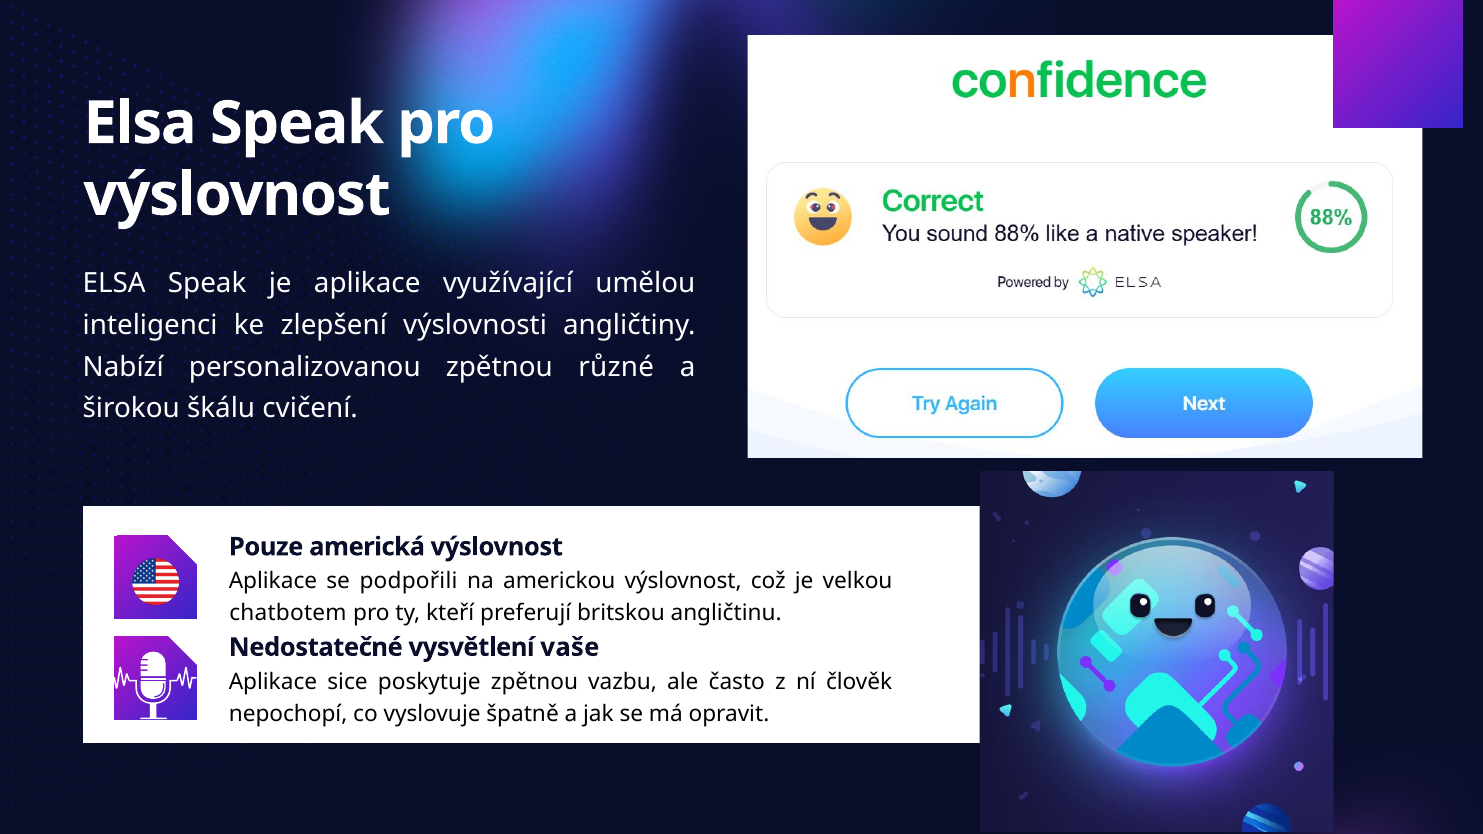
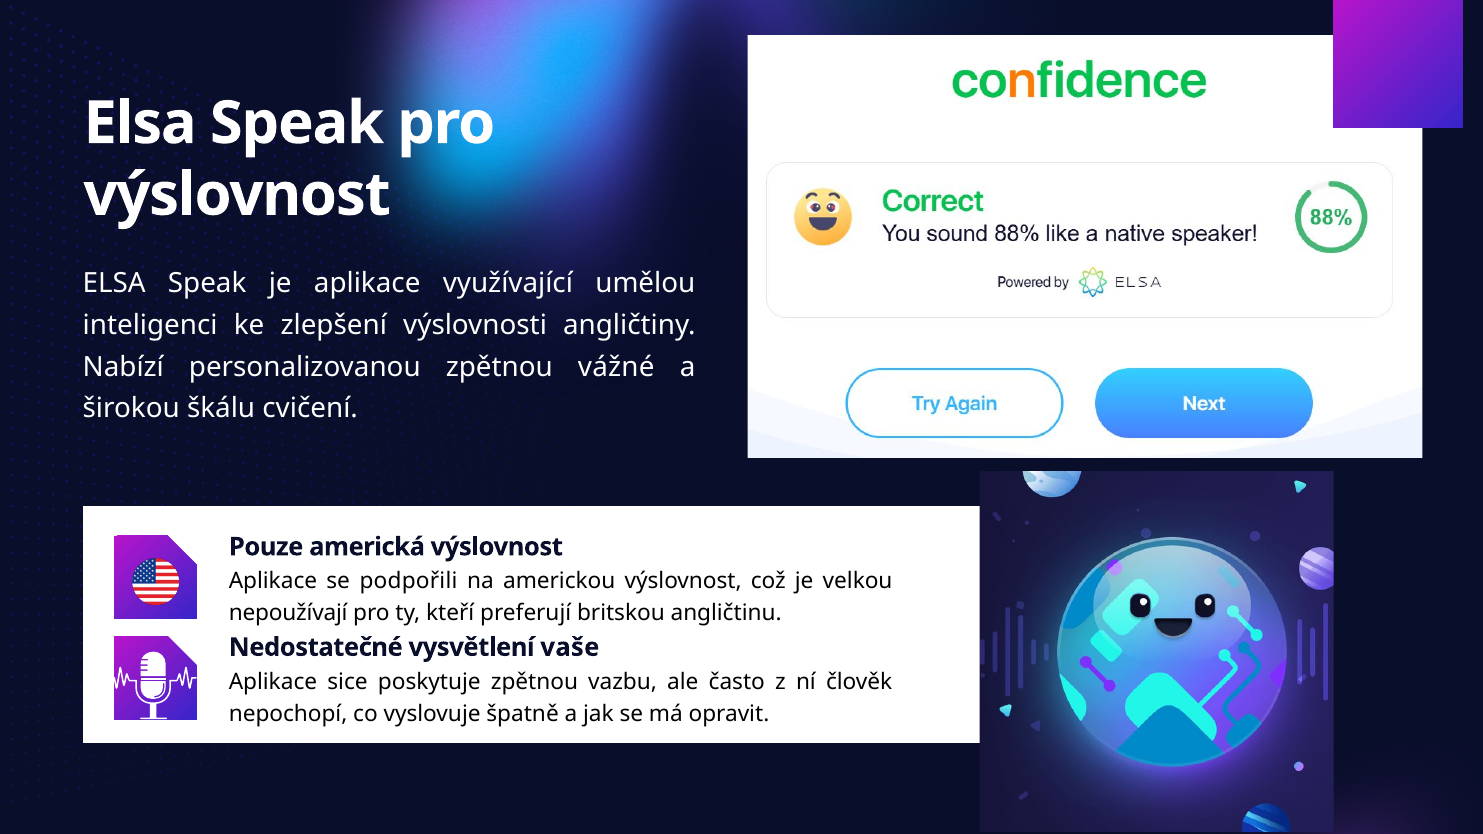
různé: různé -> vážné (616, 367)
chatbotem: chatbotem -> nepoužívají (288, 613)
